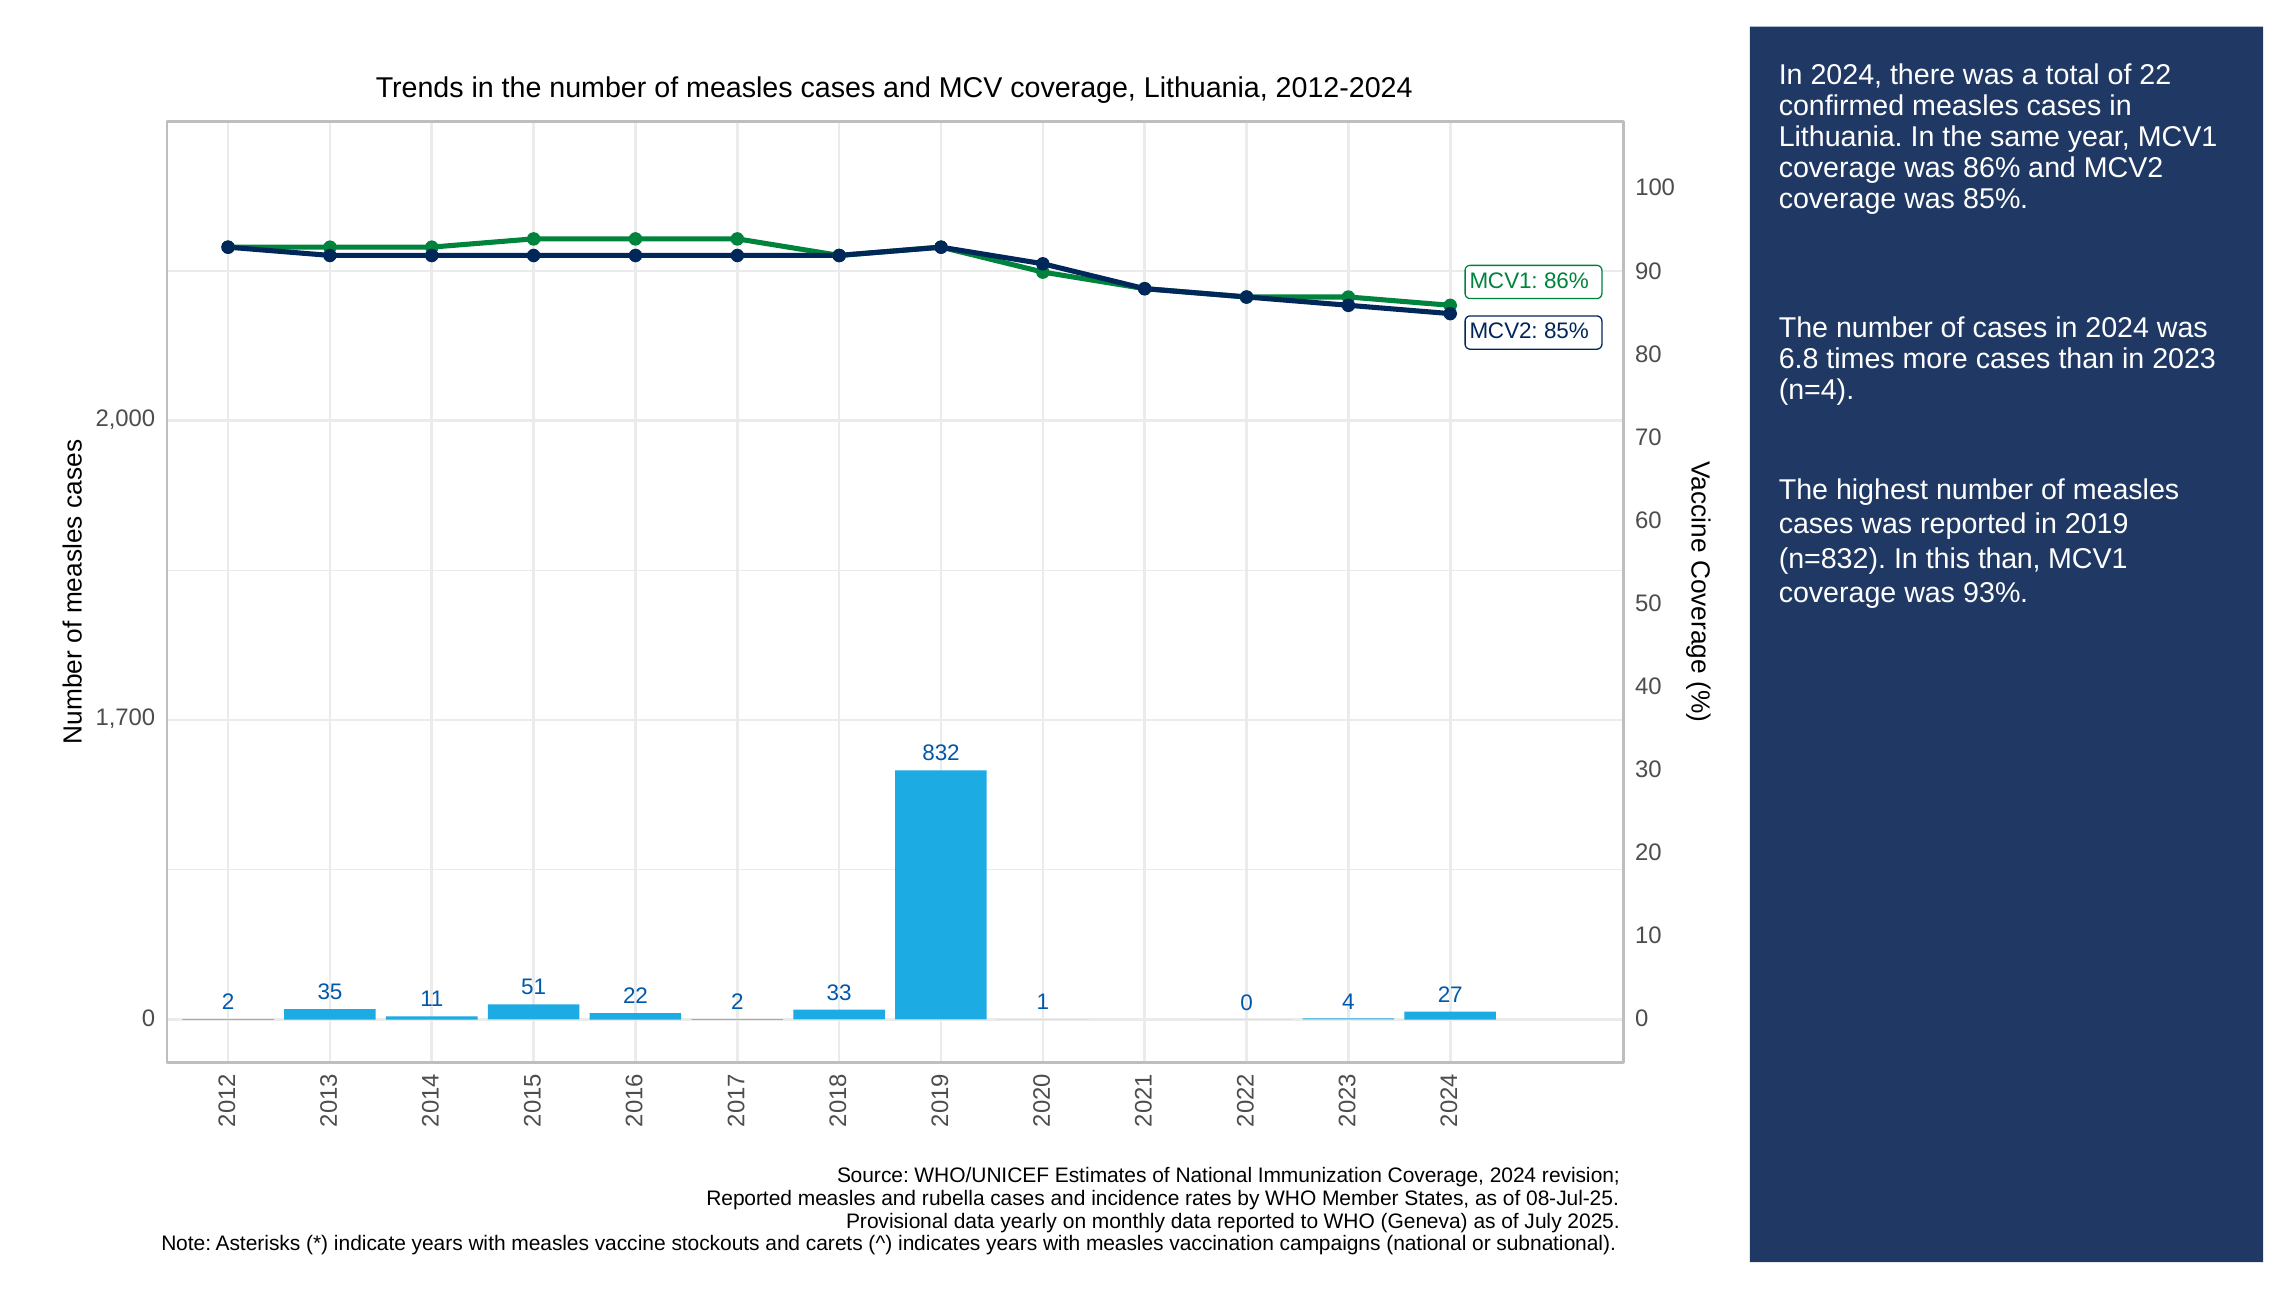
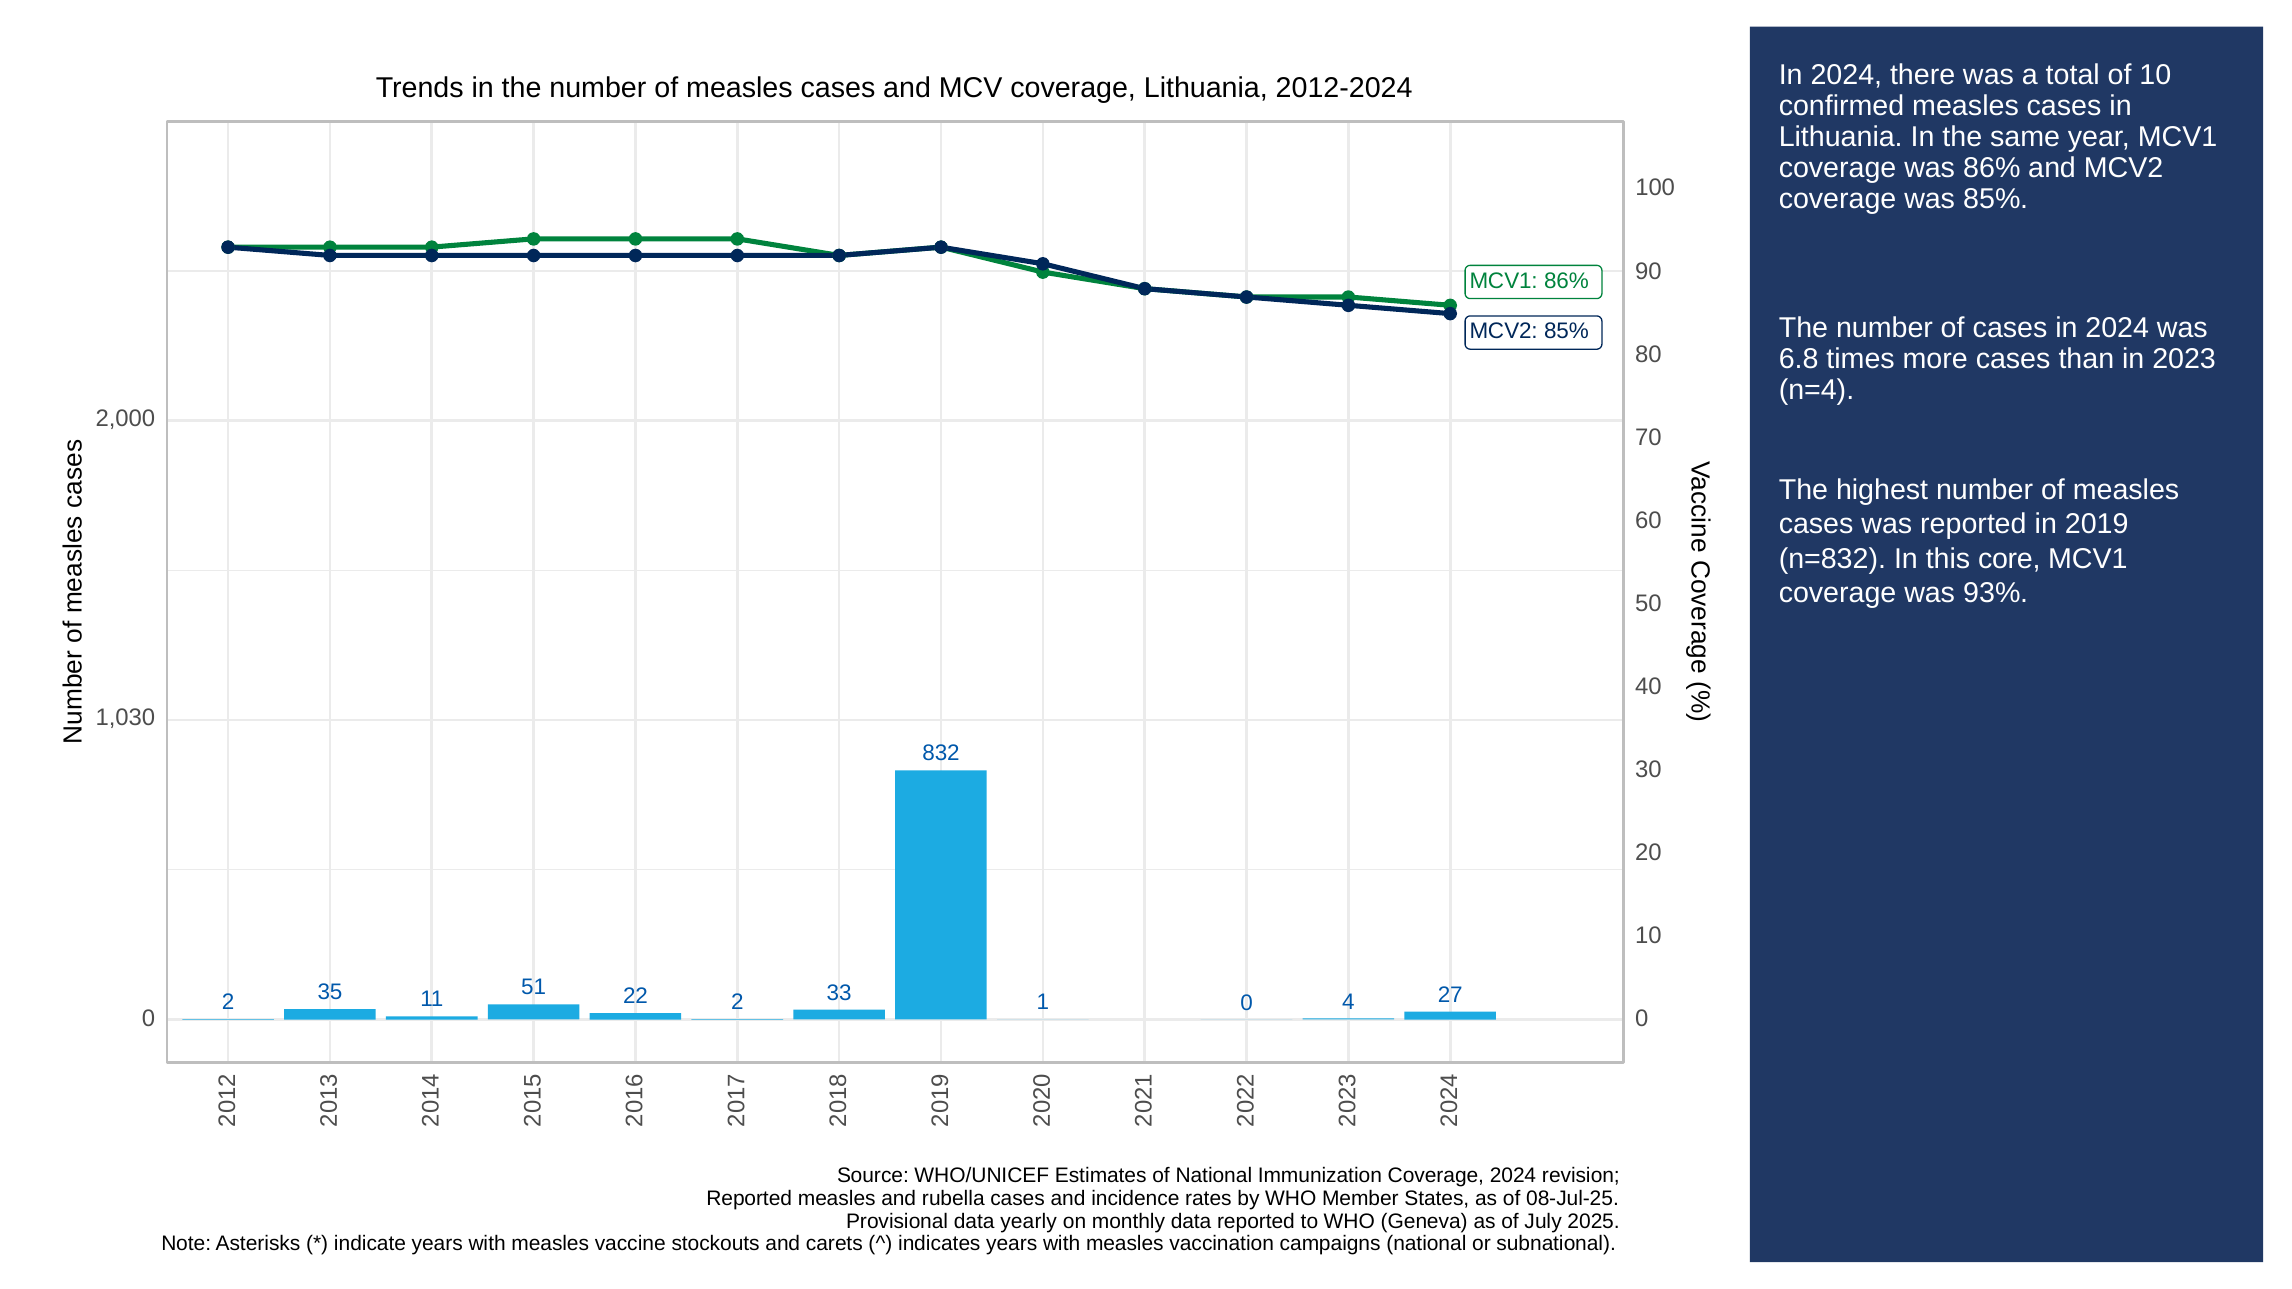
of 22: 22 -> 10 (2155, 75)
this than: than -> core (2009, 559)
1,700: 1,700 -> 1,030 (125, 718)
